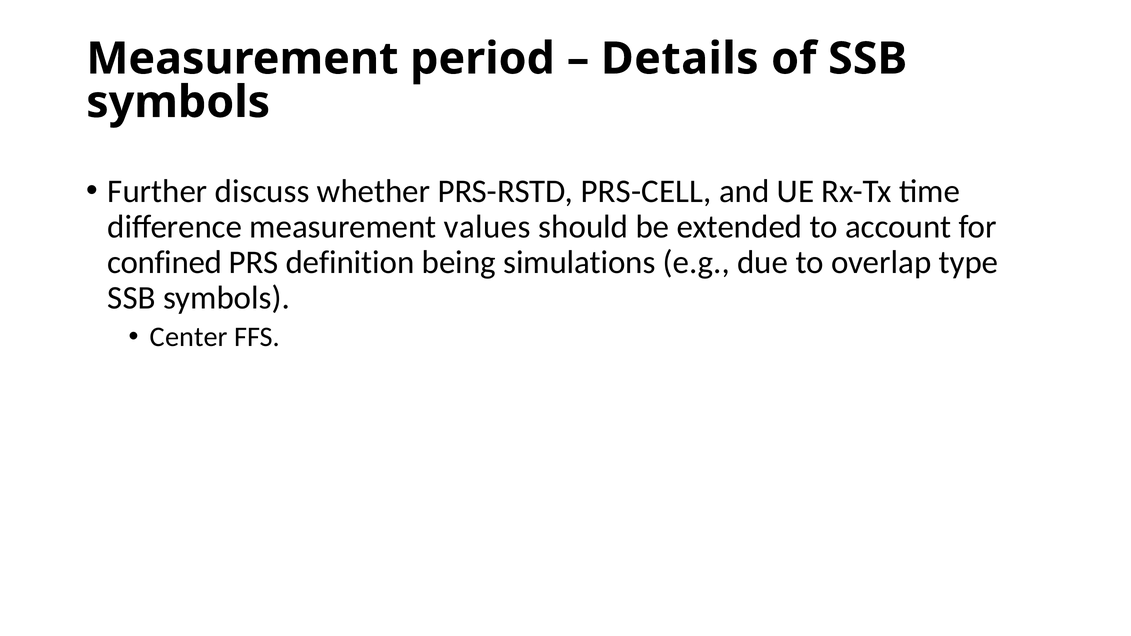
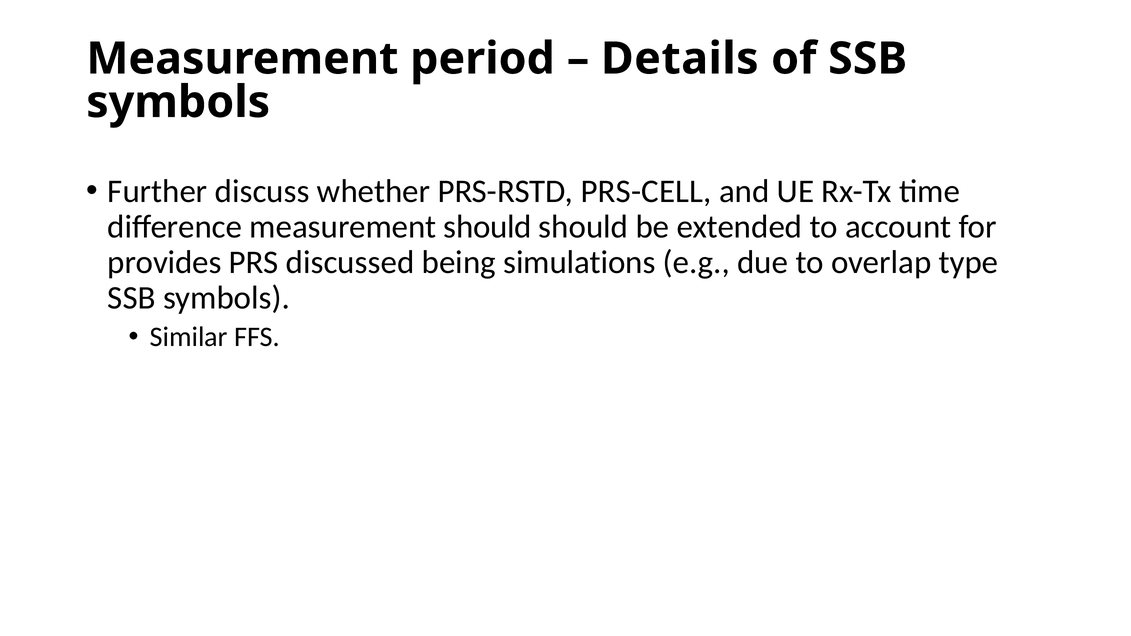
measurement values: values -> should (488, 227)
confined: confined -> provides (164, 262)
definition: definition -> discussed (350, 262)
Center: Center -> Similar (189, 337)
